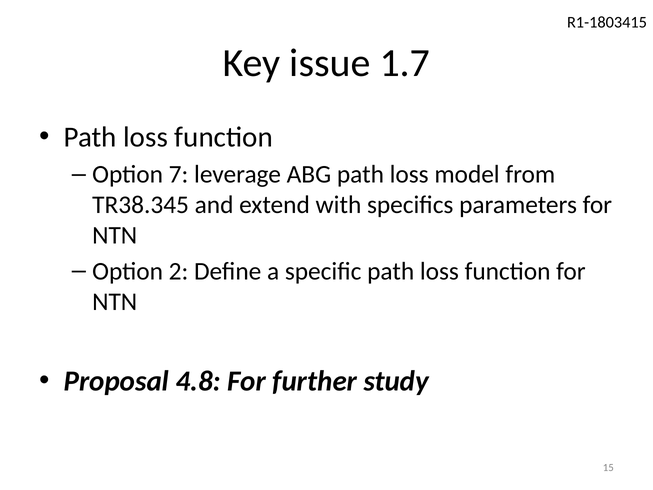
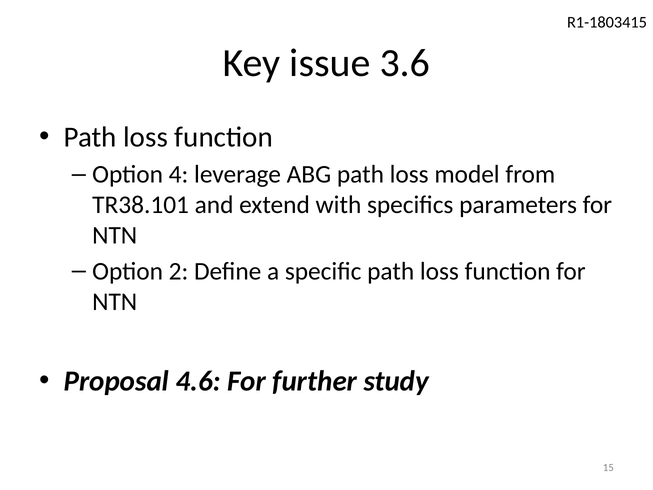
1.7: 1.7 -> 3.6 (405, 63)
7: 7 -> 4 (179, 174)
TR38.345: TR38.345 -> TR38.101 (141, 205)
4.8: 4.8 -> 4.6 (198, 381)
